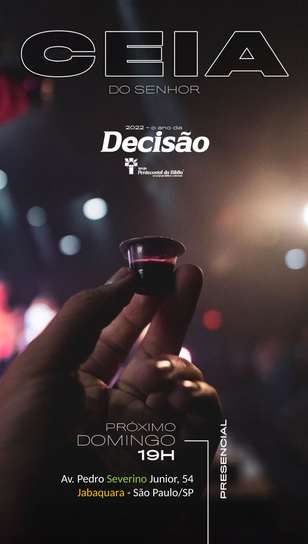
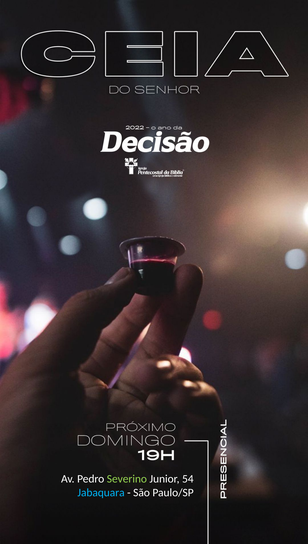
Jabaquara colour: yellow -> light blue (101, 494)
